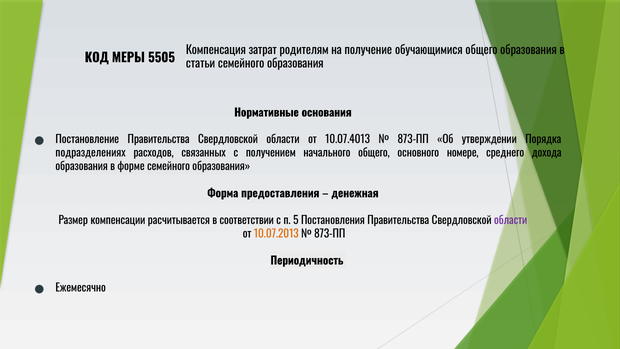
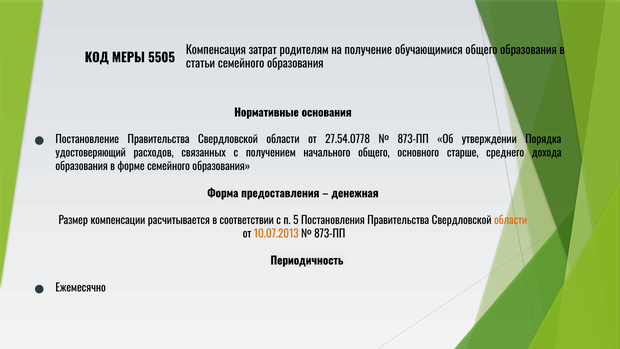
10.07.4013: 10.07.4013 -> 27.54.0778 (348, 140)
подразделениях: подразделениях -> удостоверяющий (91, 153)
номере: номере -> старше (463, 153)
области colour: purple -> orange (511, 220)
